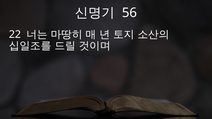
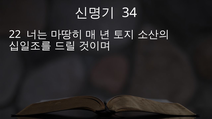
56: 56 -> 34 (129, 13)
